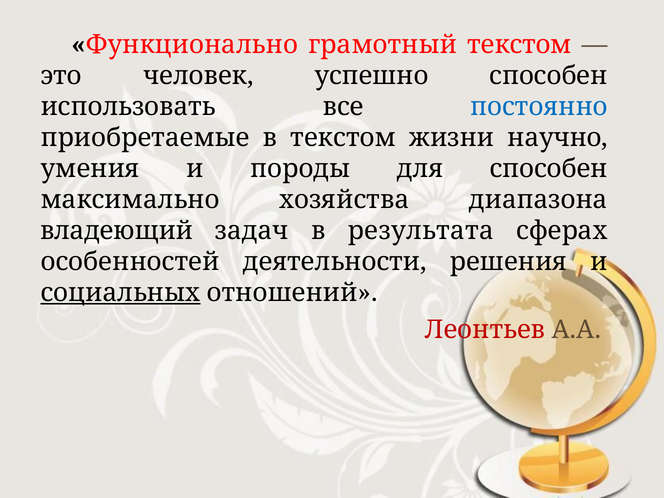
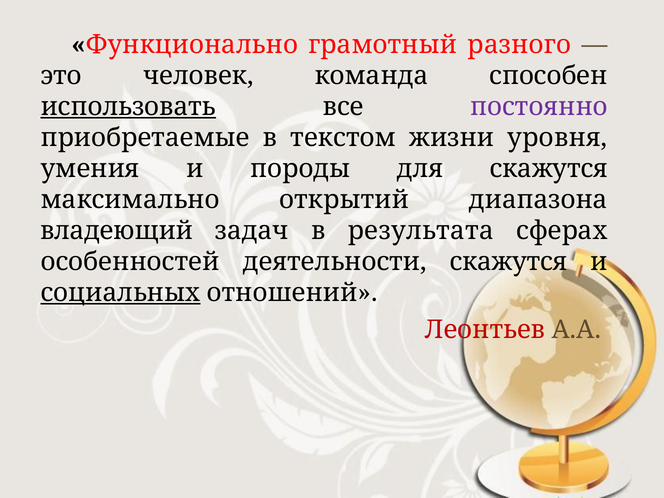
грамотный текстом: текстом -> разного (519, 45)
успешно: успешно -> команда (371, 76)
использовать underline: none -> present (128, 107)
постоянно colour: blue -> purple (539, 107)
научно: научно -> уровня (557, 138)
для способен: способен -> скажутся (549, 169)
хозяйства: хозяйства -> открытий (344, 200)
деятельности решения: решения -> скажутся (509, 262)
